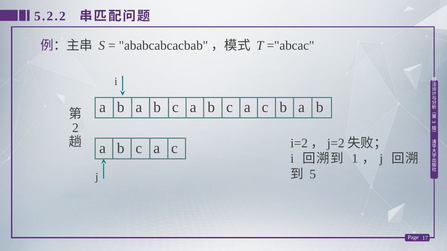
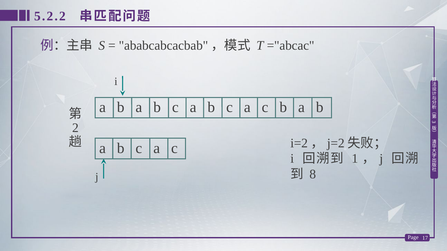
5: 5 -> 8 (313, 175)
